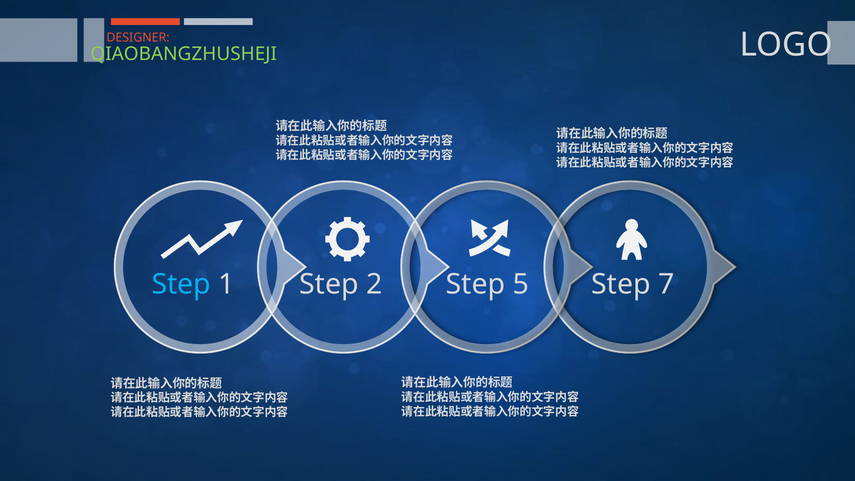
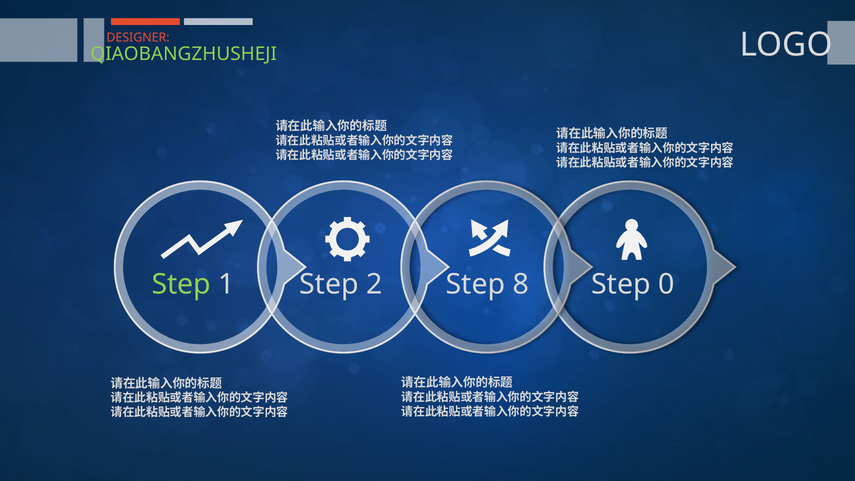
Step colour: light blue -> light green (181, 284)
5: 5 -> 8 (521, 284)
7: 7 -> 0 (666, 284)
